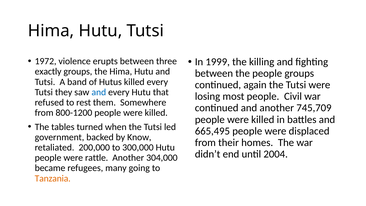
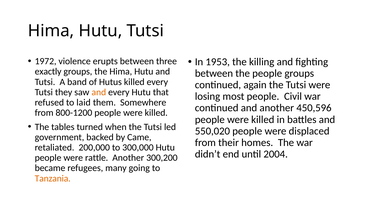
1999: 1999 -> 1953 (218, 62)
and colour: blue -> orange (99, 92)
rest: rest -> laid (84, 102)
745,709: 745,709 -> 450,596 (314, 108)
665,495: 665,495 -> 550,020 (212, 131)
Know: Know -> Came (139, 137)
304,000: 304,000 -> 300,200 (162, 158)
